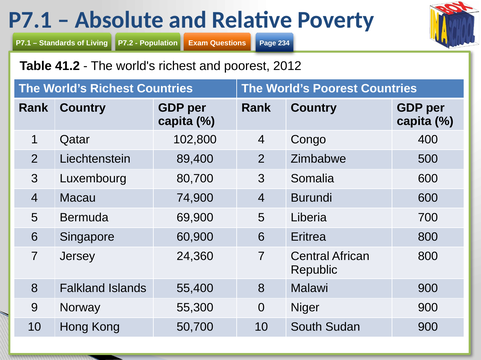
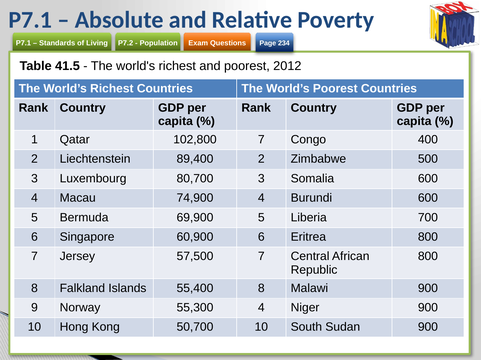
41.2: 41.2 -> 41.5 (67, 66)
102,800 4: 4 -> 7 (261, 140)
24,360: 24,360 -> 57,500 (195, 257)
55,300 0: 0 -> 4 (261, 308)
